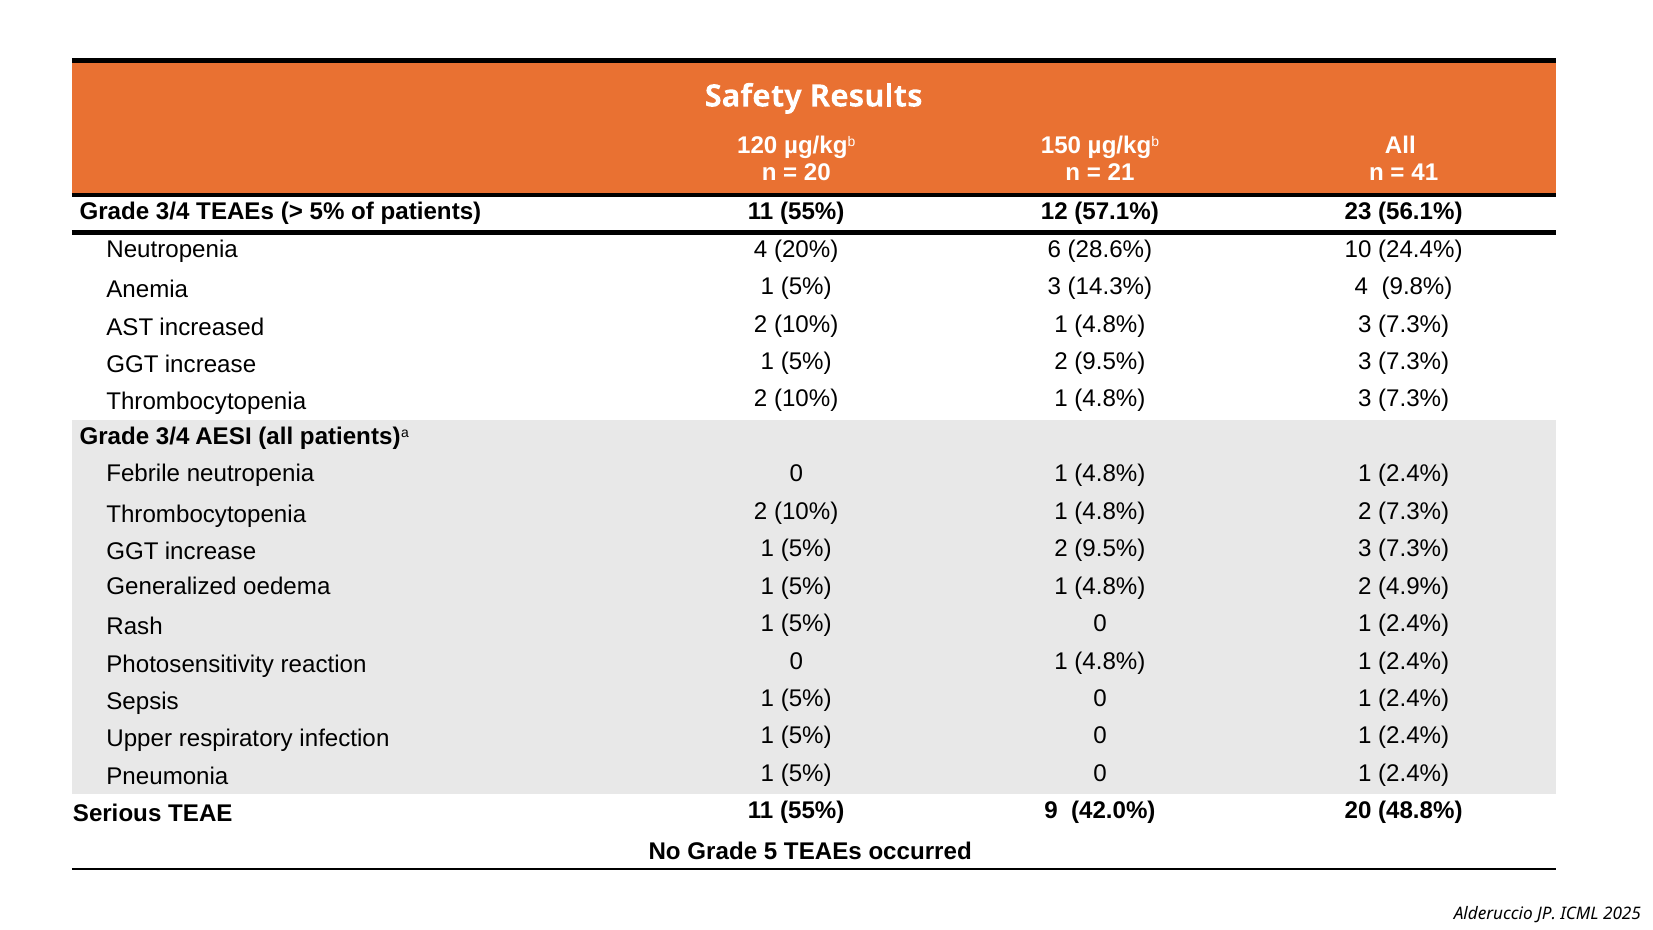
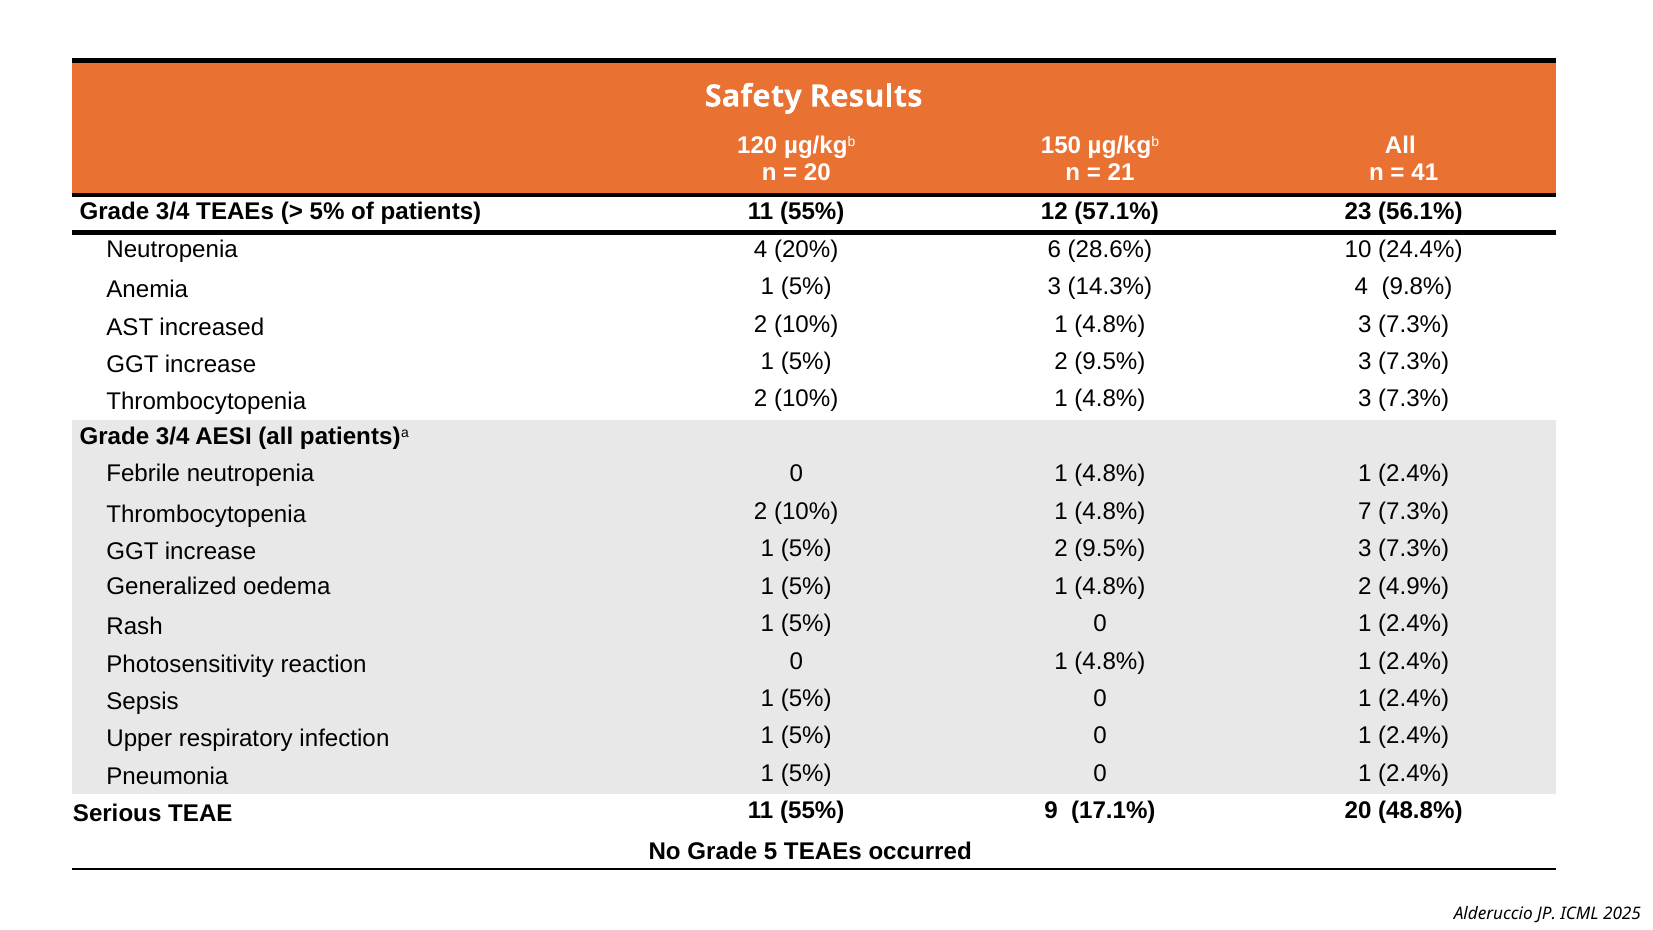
10% 1 4.8% 2: 2 -> 7 (1365, 511)
42.0%: 42.0% -> 17.1% (1113, 811)
